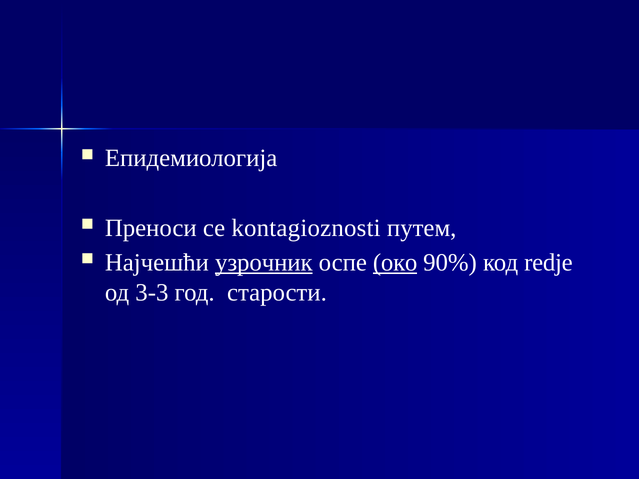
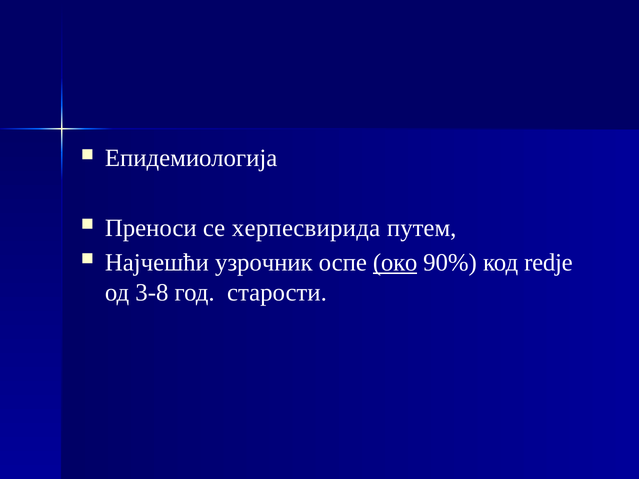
kontagioznosti: kontagioznosti -> херпесвирида (306, 228)
узрочник underline: present -> none (264, 263)
3-3: 3-3 -> 3-8 (152, 293)
